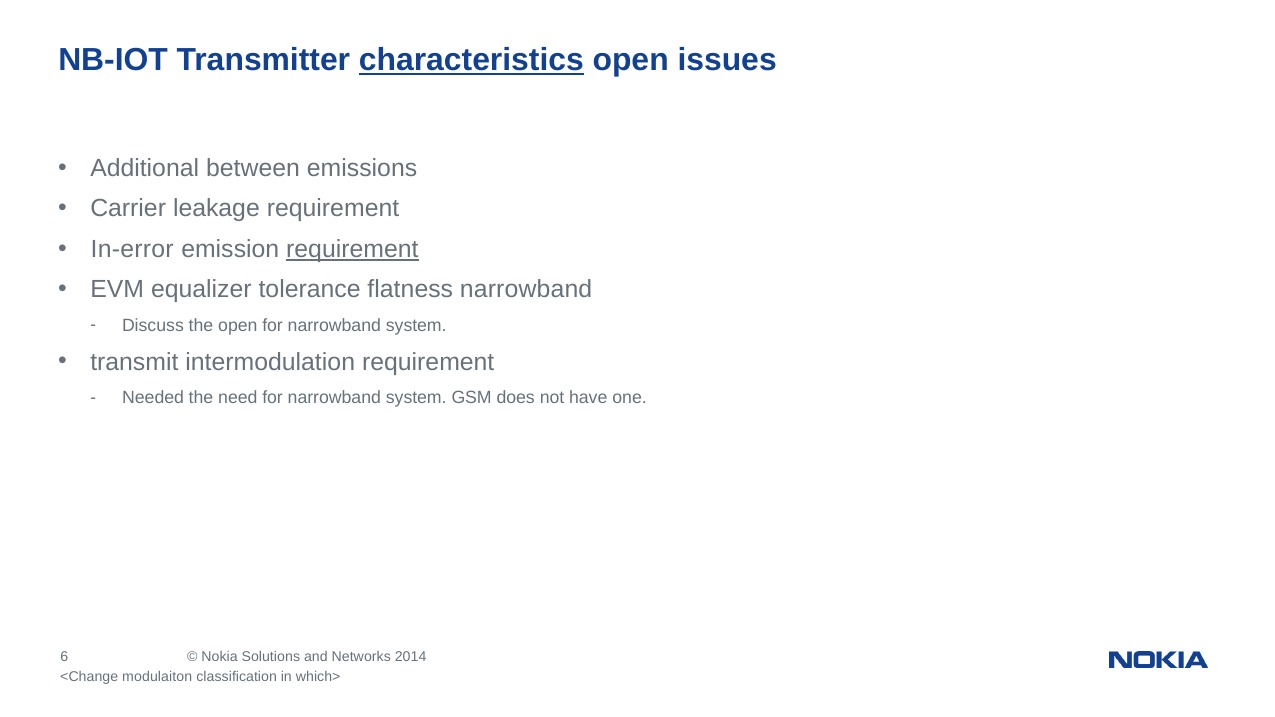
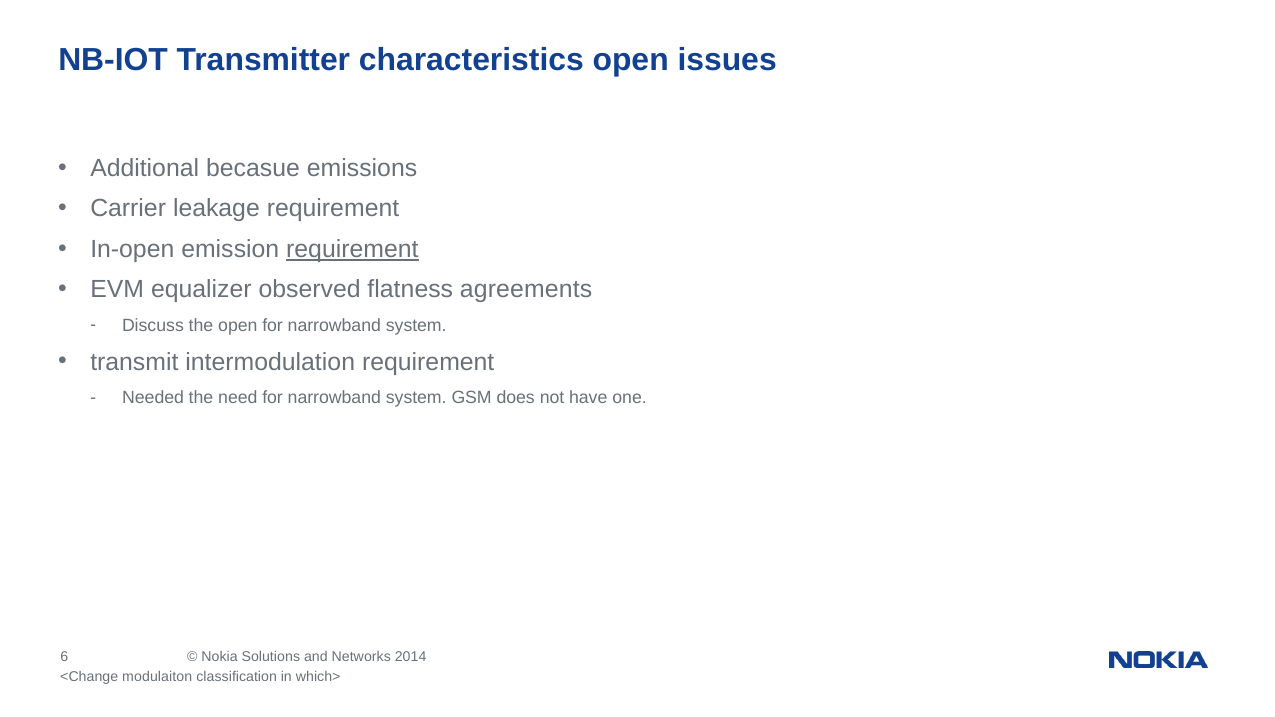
characteristics underline: present -> none (471, 60)
between: between -> becasue (253, 168)
In-error: In-error -> In-open (132, 249)
tolerance: tolerance -> observed (310, 290)
flatness narrowband: narrowband -> agreements (526, 290)
